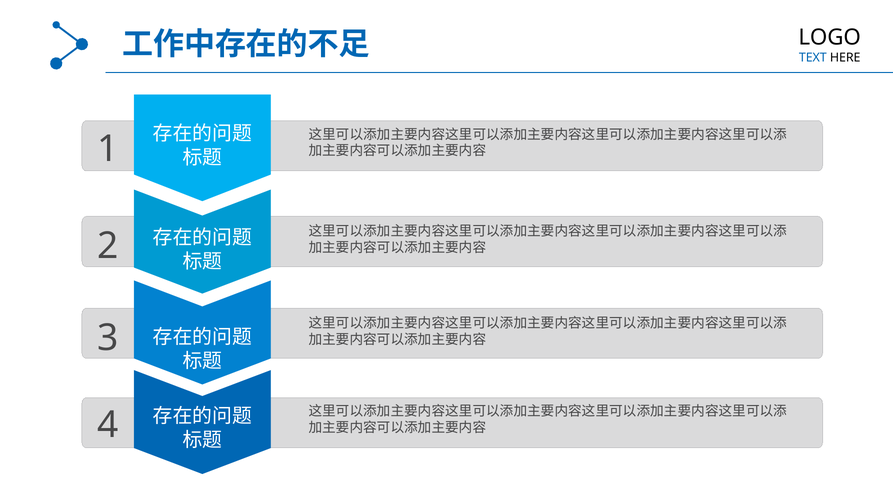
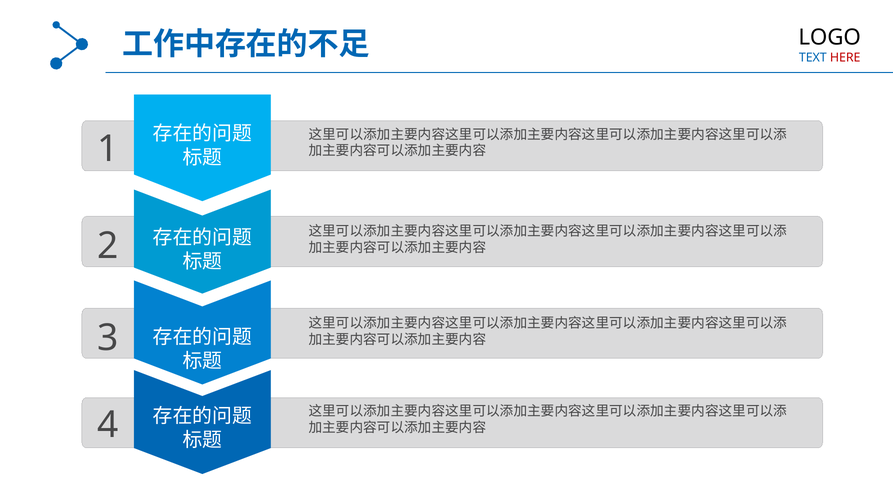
HERE colour: black -> red (845, 58)
